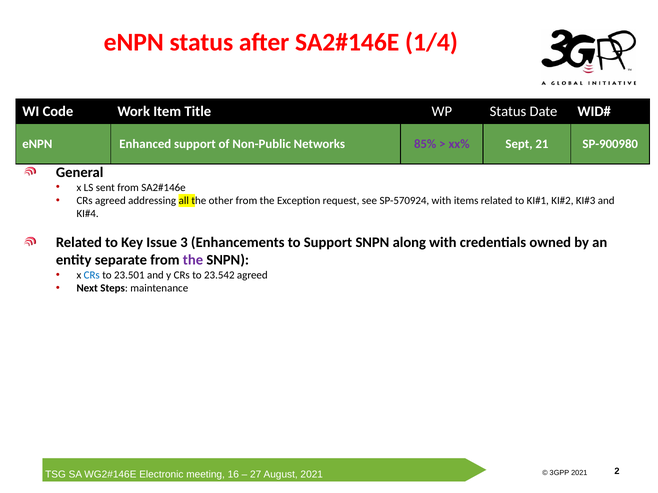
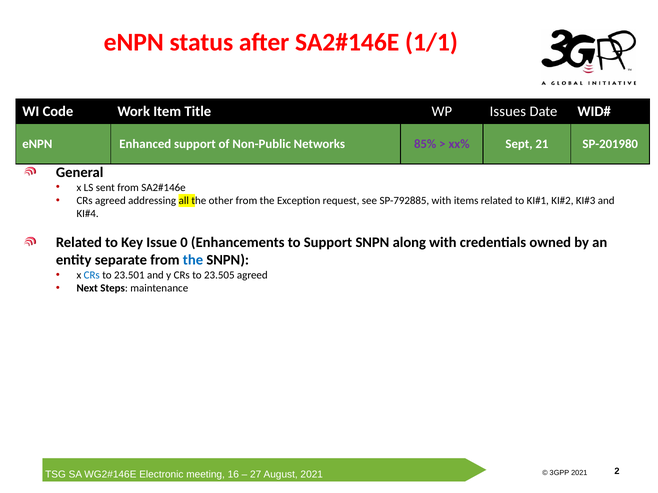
1/4: 1/4 -> 1/1 (431, 43)
WP Status: Status -> Issues (508, 111)
SP-900980: SP-900980 -> SP-201980 (610, 144)
SP-570924: SP-570924 -> SP-792885 (404, 201)
3: 3 -> 0 (184, 243)
the colour: purple -> blue (193, 260)
23.542: 23.542 -> 23.505 (219, 275)
